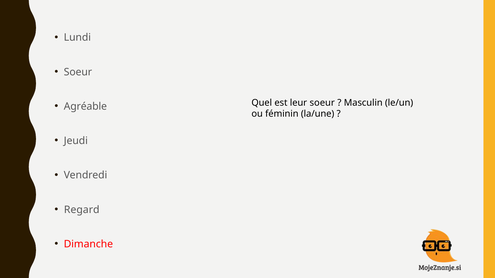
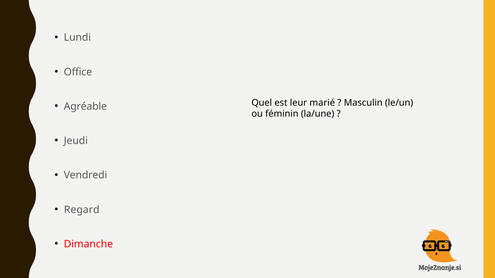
Soeur: Soeur -> Office (78, 72)
leur soeur: soeur -> marié (322, 103)
